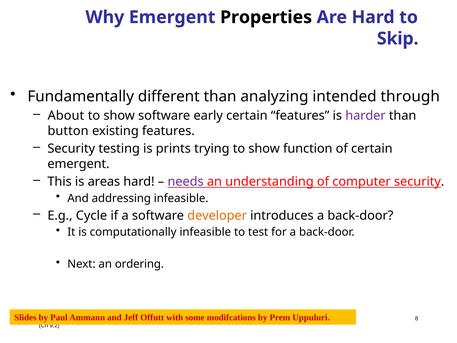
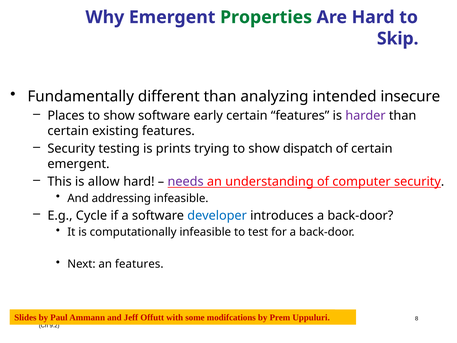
Properties colour: black -> green (266, 17)
through: through -> insecure (410, 96)
About: About -> Places (66, 116)
button: button -> certain (68, 131)
function: function -> dispatch (308, 149)
areas: areas -> allow (104, 182)
developer colour: orange -> blue (217, 215)
an ordering: ordering -> features (139, 264)
